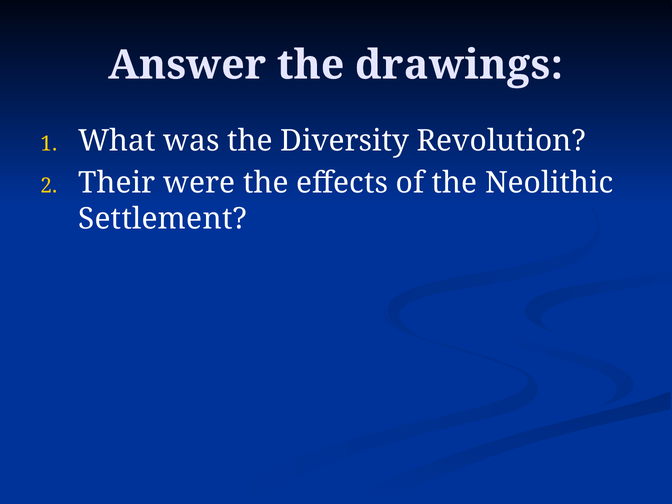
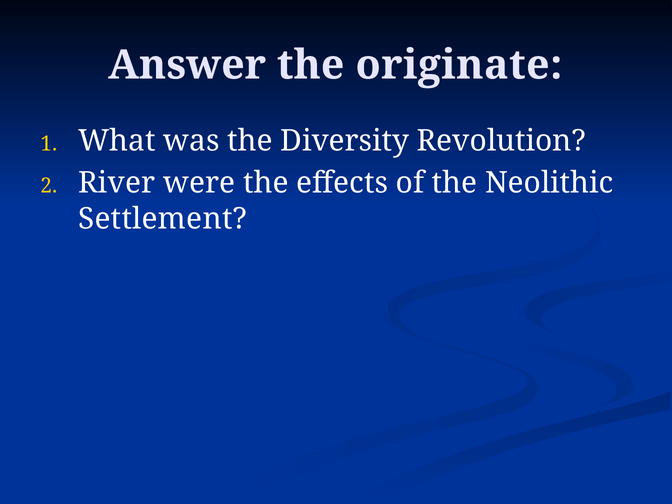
drawings: drawings -> originate (459, 65)
Their: Their -> River (117, 183)
